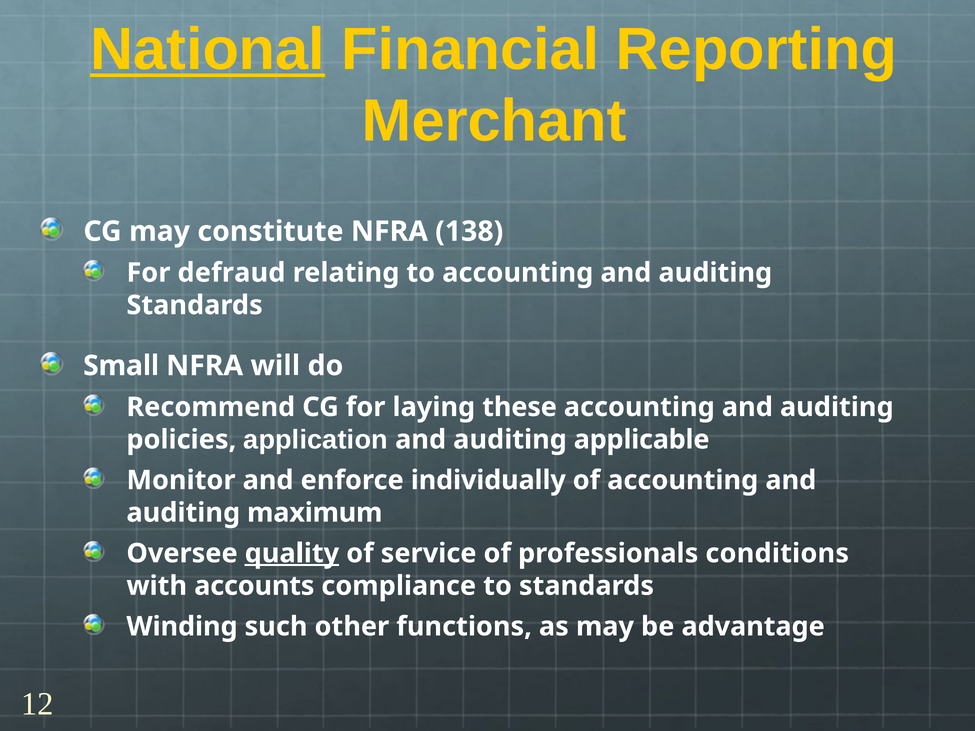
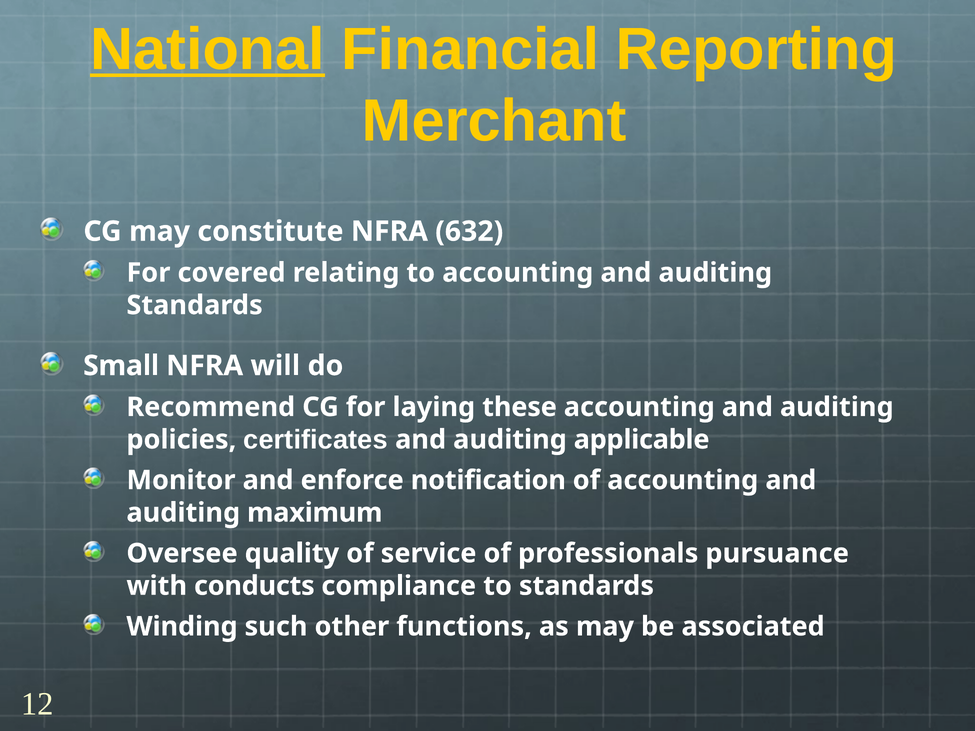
138: 138 -> 632 (469, 231)
defraud: defraud -> covered (232, 273)
application: application -> certificates (316, 440)
individually: individually -> notification (488, 480)
quality underline: present -> none (292, 554)
conditions: conditions -> pursuance (777, 554)
accounts: accounts -> conducts (254, 586)
advantage: advantage -> associated (753, 627)
